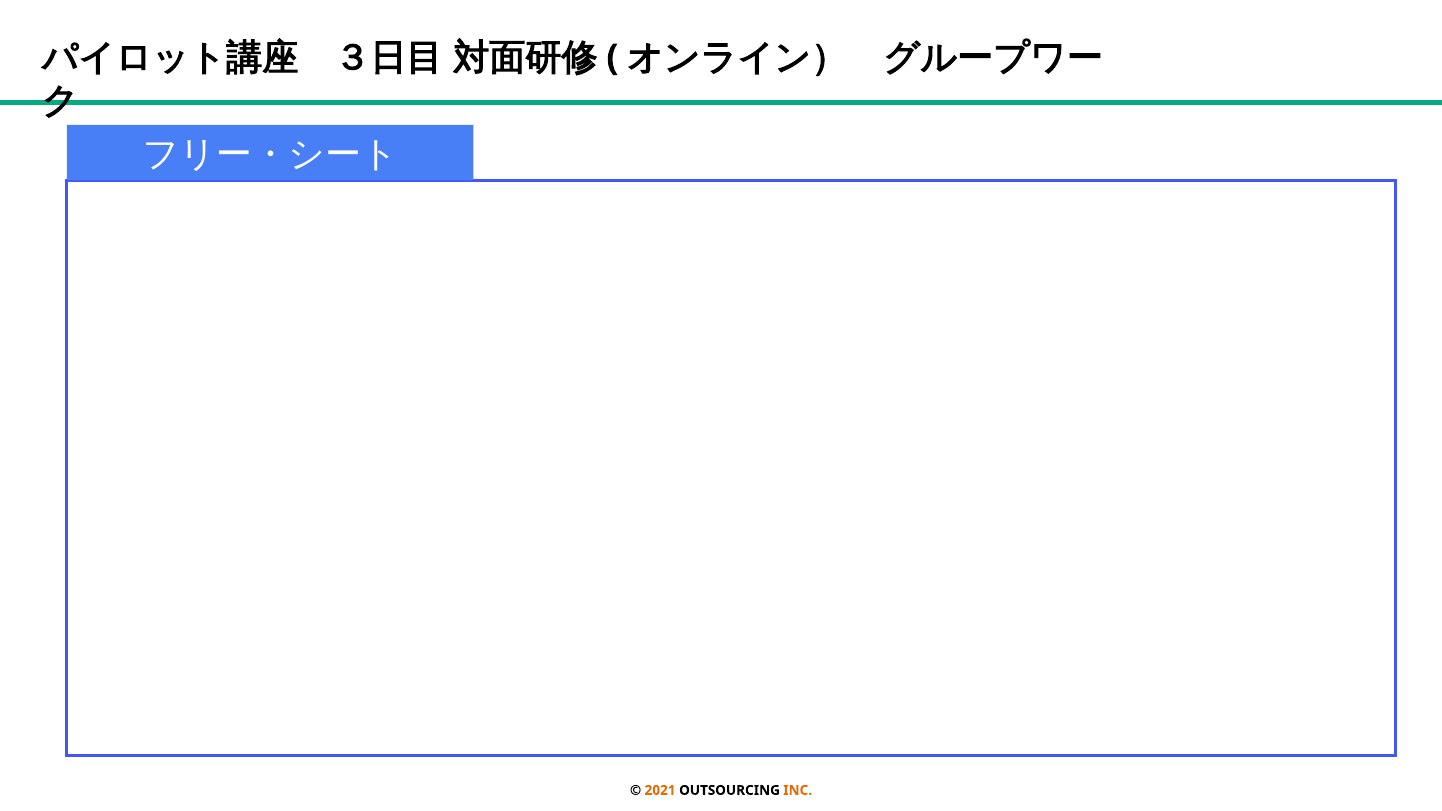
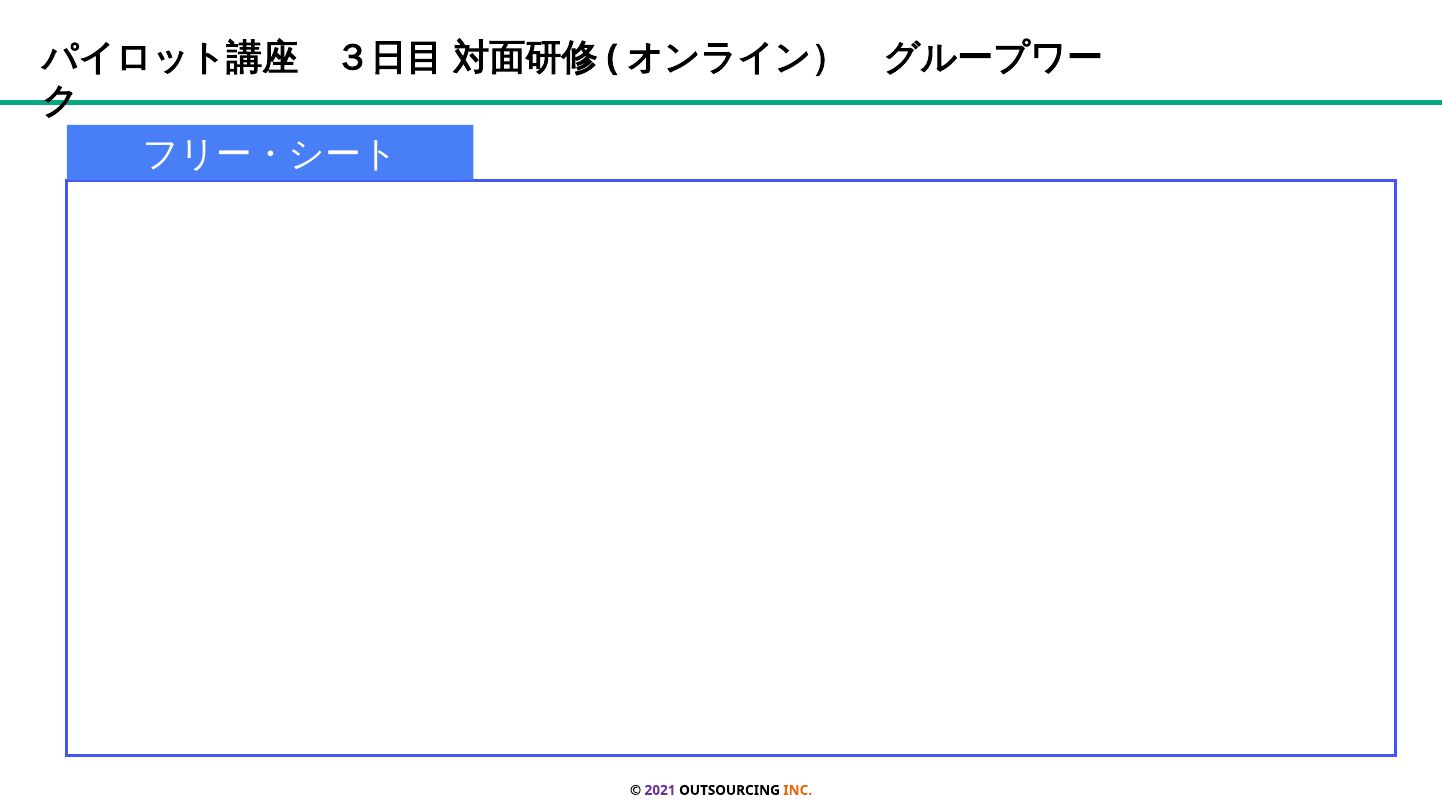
2021 colour: orange -> purple (660, 790)
